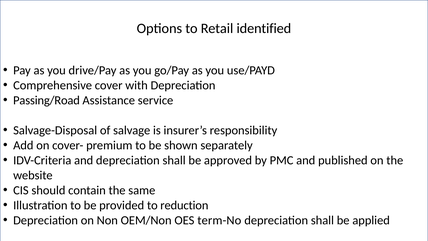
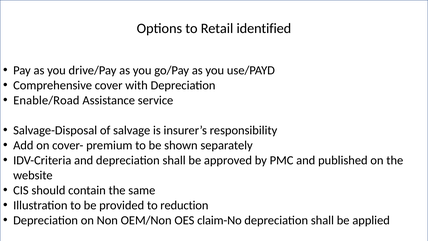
Passing/Road: Passing/Road -> Enable/Road (46, 100)
term-No: term-No -> claim-No (219, 220)
